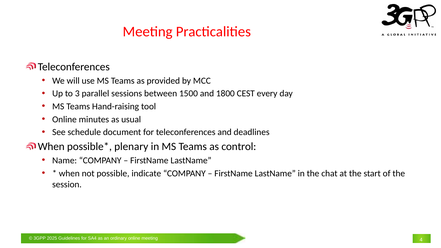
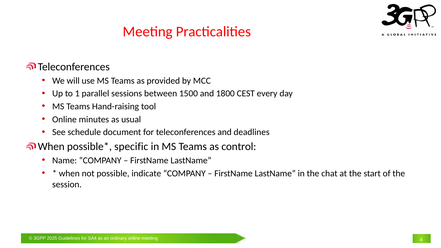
3: 3 -> 1 (77, 94)
plenary: plenary -> specific (131, 147)
